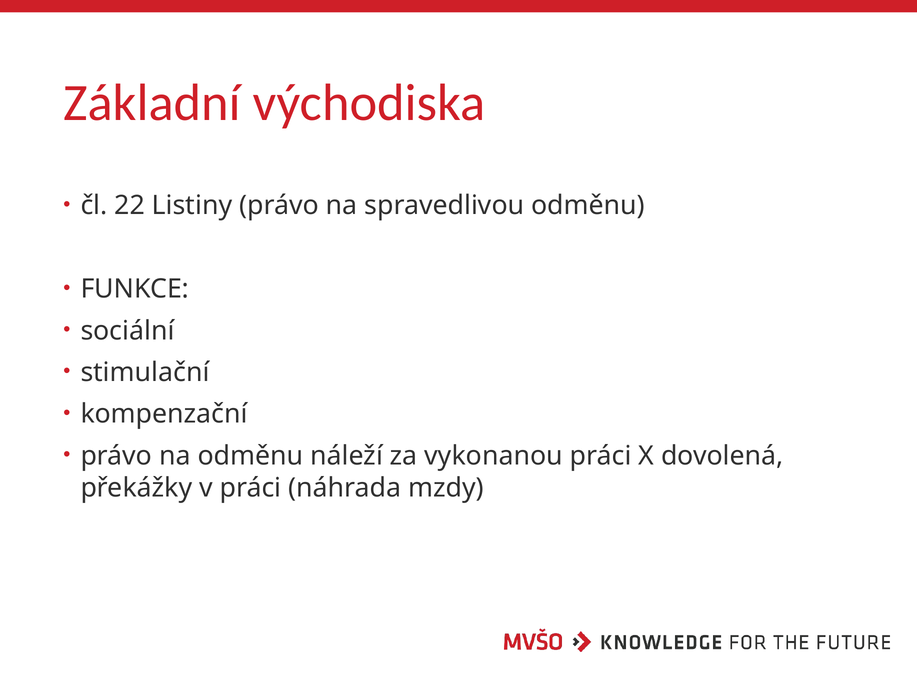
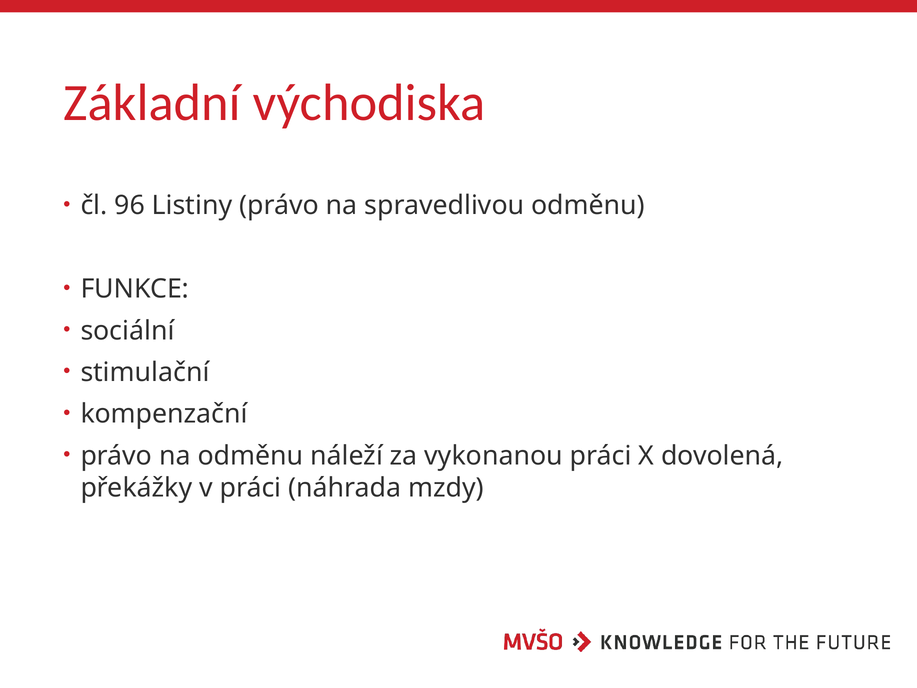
22: 22 -> 96 (130, 206)
